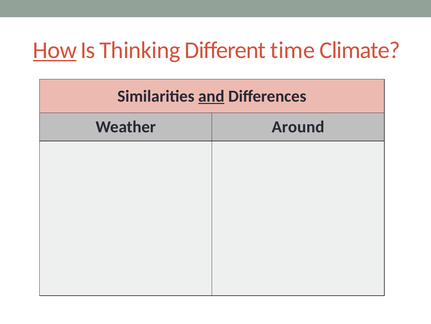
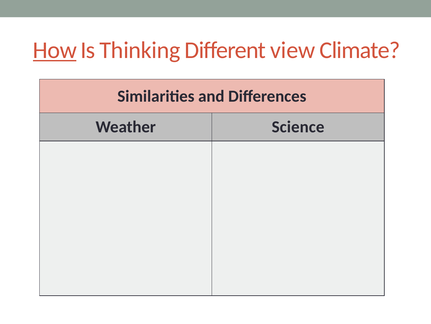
time: time -> view (293, 50)
and underline: present -> none (211, 96)
Around: Around -> Science (298, 127)
